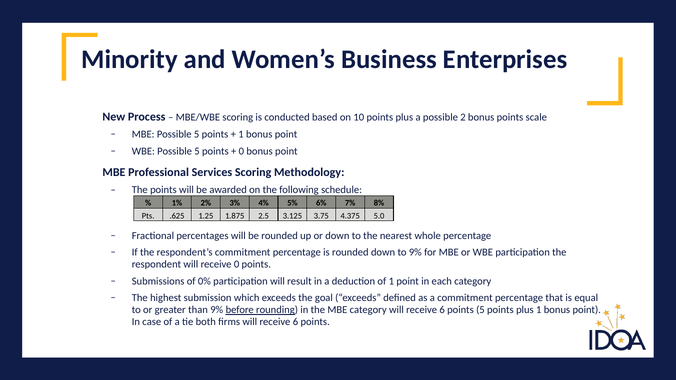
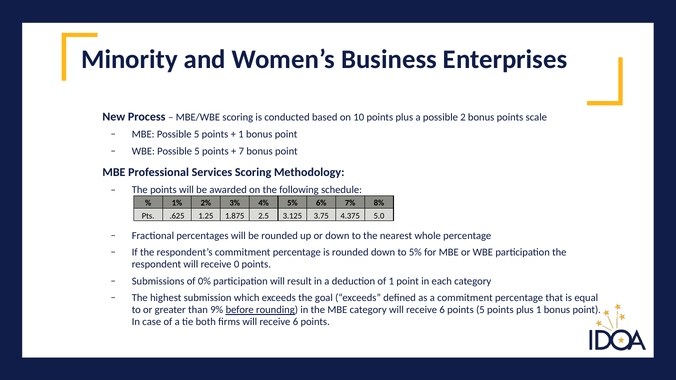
0: 0 -> 7 (241, 151)
to 9%: 9% -> 5% (415, 253)
